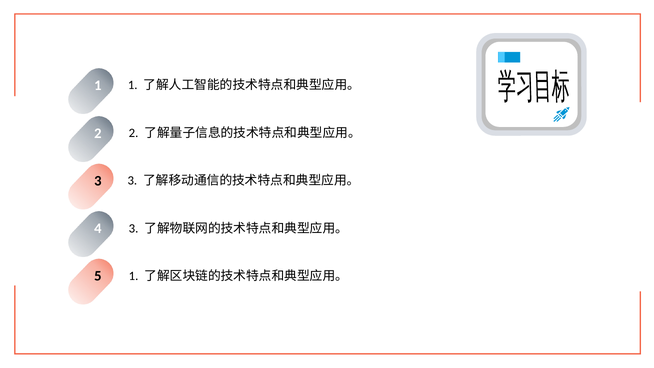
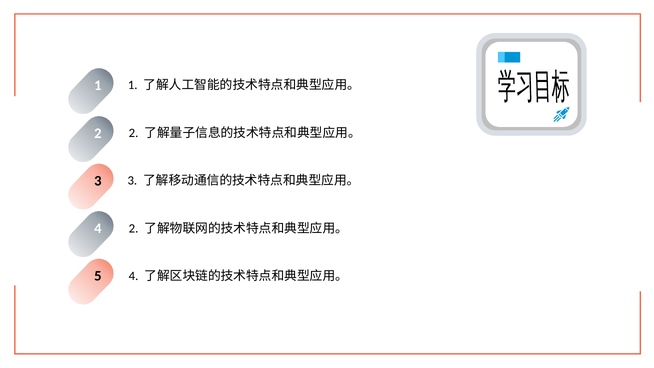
4 3: 3 -> 2 (134, 228)
5 1: 1 -> 4 (134, 276)
